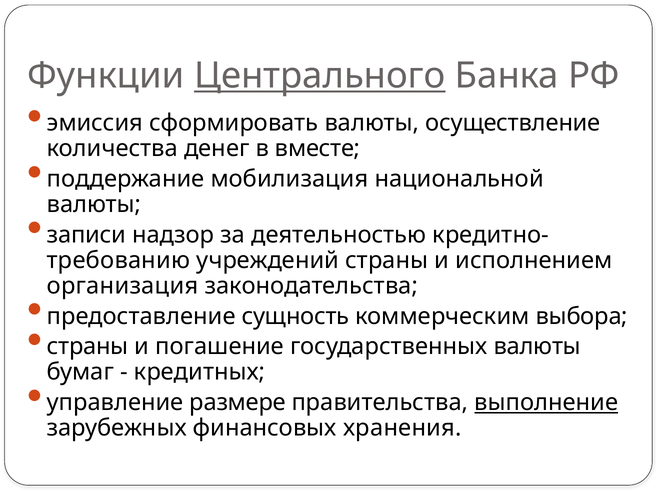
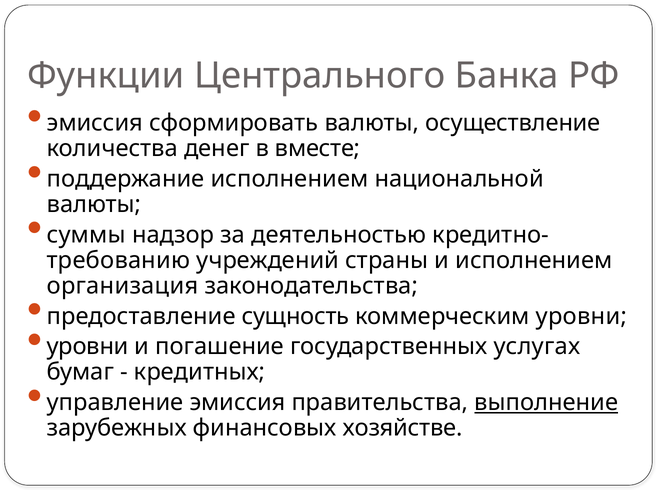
Центрального underline: present -> none (320, 76)
поддержание мобилизация: мобилизация -> исполнением (290, 179)
записи: записи -> суммы (86, 235)
коммерческим выбора: выбора -> уровни (581, 317)
страны: страны -> уровни (88, 347)
государственных валюты: валюты -> услугах (537, 347)
управление размере: размере -> эмиссия (238, 403)
хранения: хранения -> хозяйстве (403, 429)
